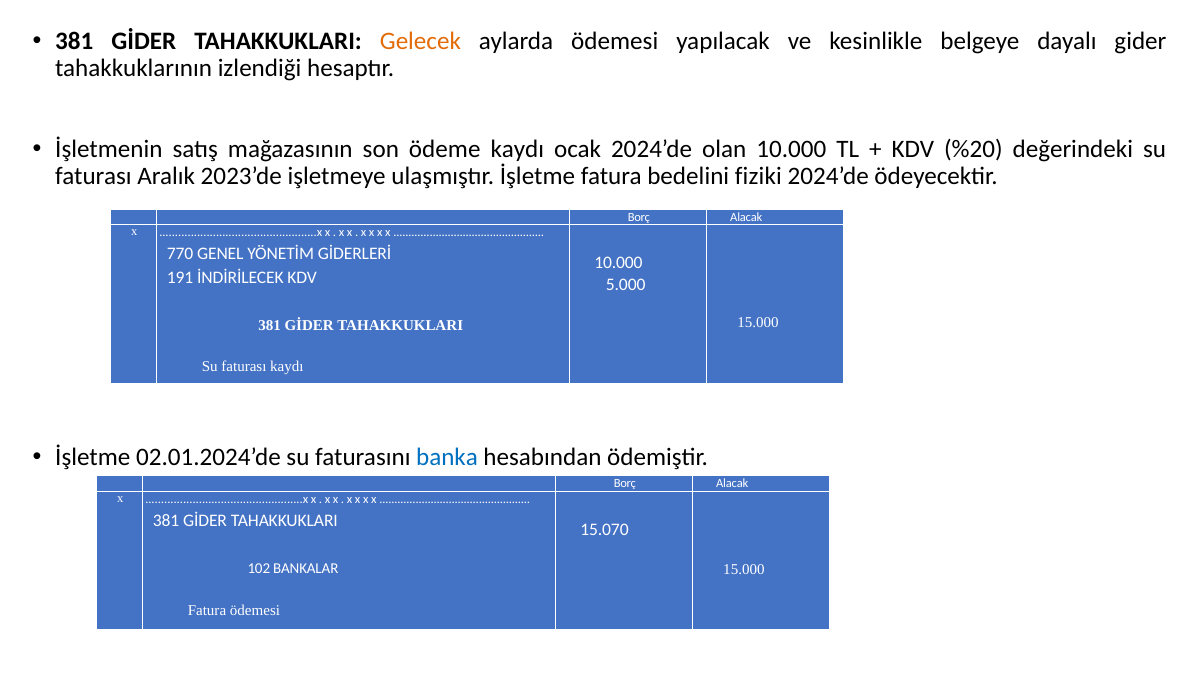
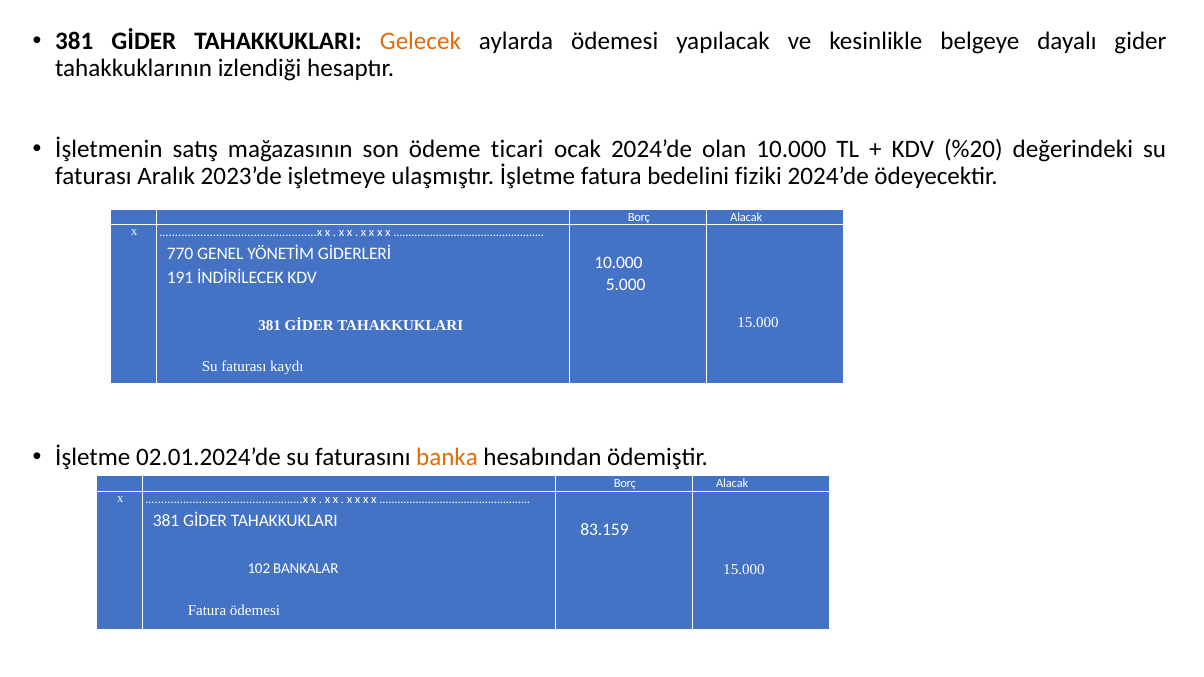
ödeme kaydı: kaydı -> ticari (517, 149)
banka colour: blue -> orange (447, 458)
15.070: 15.070 -> 83.159 (604, 530)
